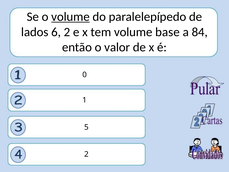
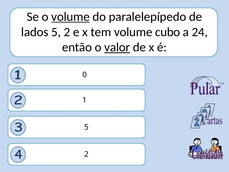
lados 6: 6 -> 5 (56, 32)
base: base -> cubo (168, 32)
84: 84 -> 24 (200, 32)
valor underline: none -> present (117, 47)
